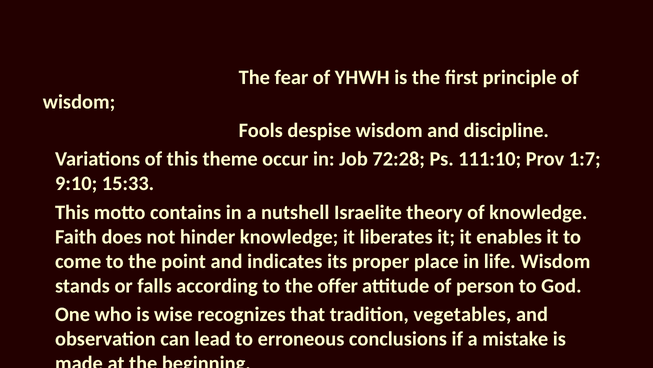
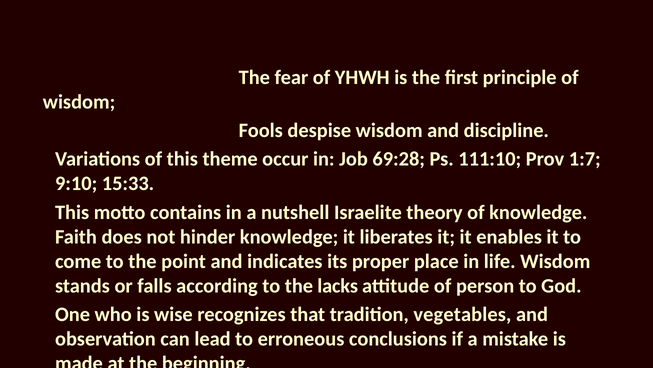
72:28: 72:28 -> 69:28 (399, 159)
offer: offer -> lacks (338, 285)
